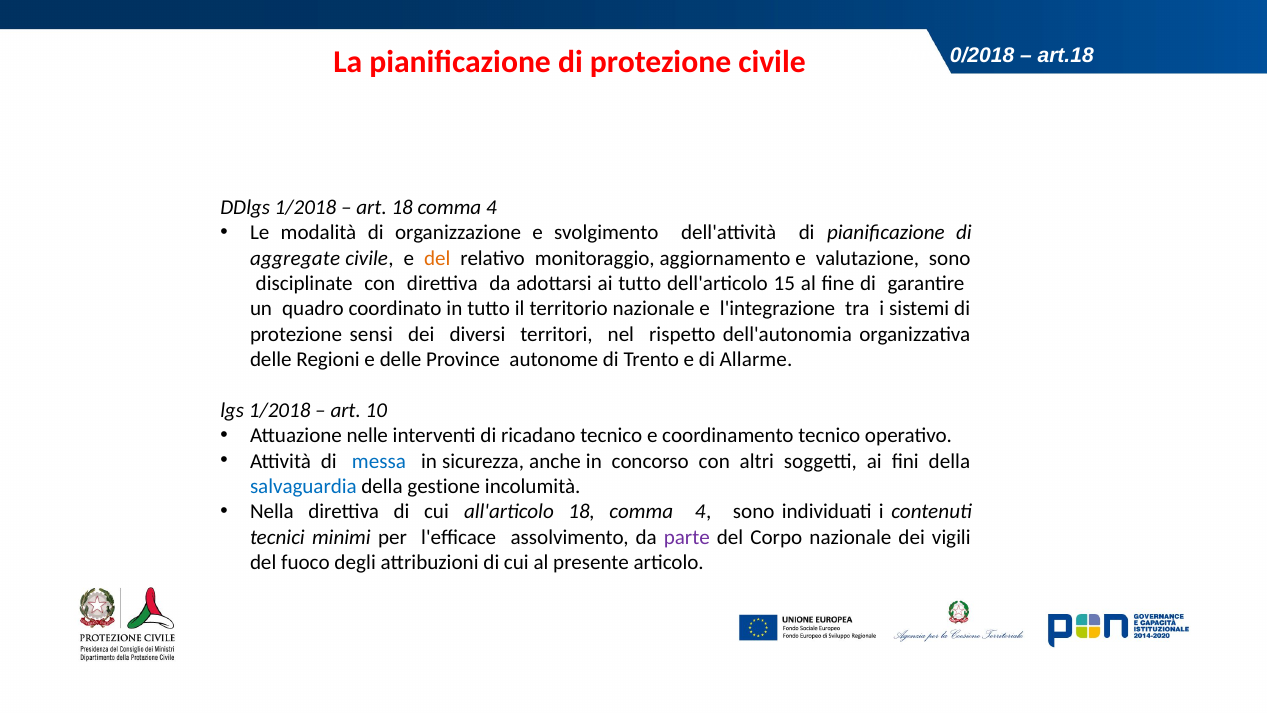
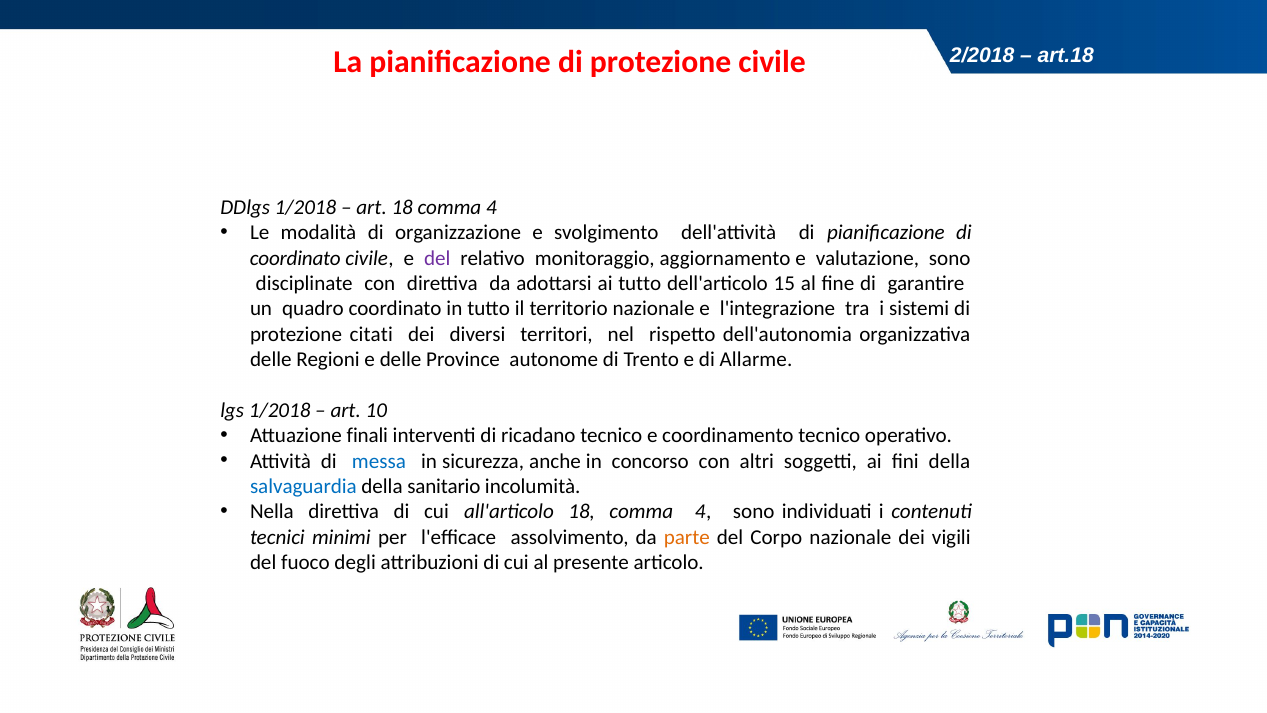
0/2018: 0/2018 -> 2/2018 (982, 56)
aggregate: aggregate -> coordinato (295, 258)
del colour: orange -> purple (437, 258)
sensi: sensi -> citati (371, 334)
nelle: nelle -> finali (367, 436)
gestione: gestione -> sanitario (444, 486)
parte colour: purple -> orange (687, 537)
